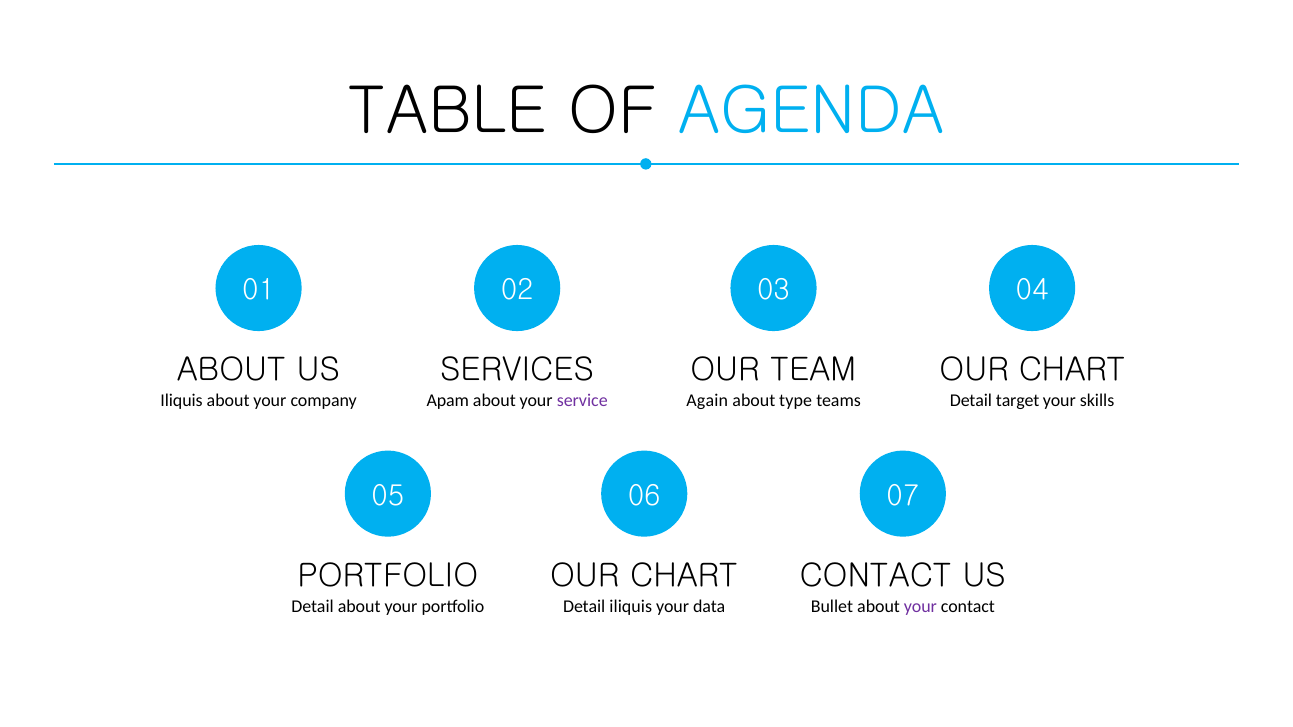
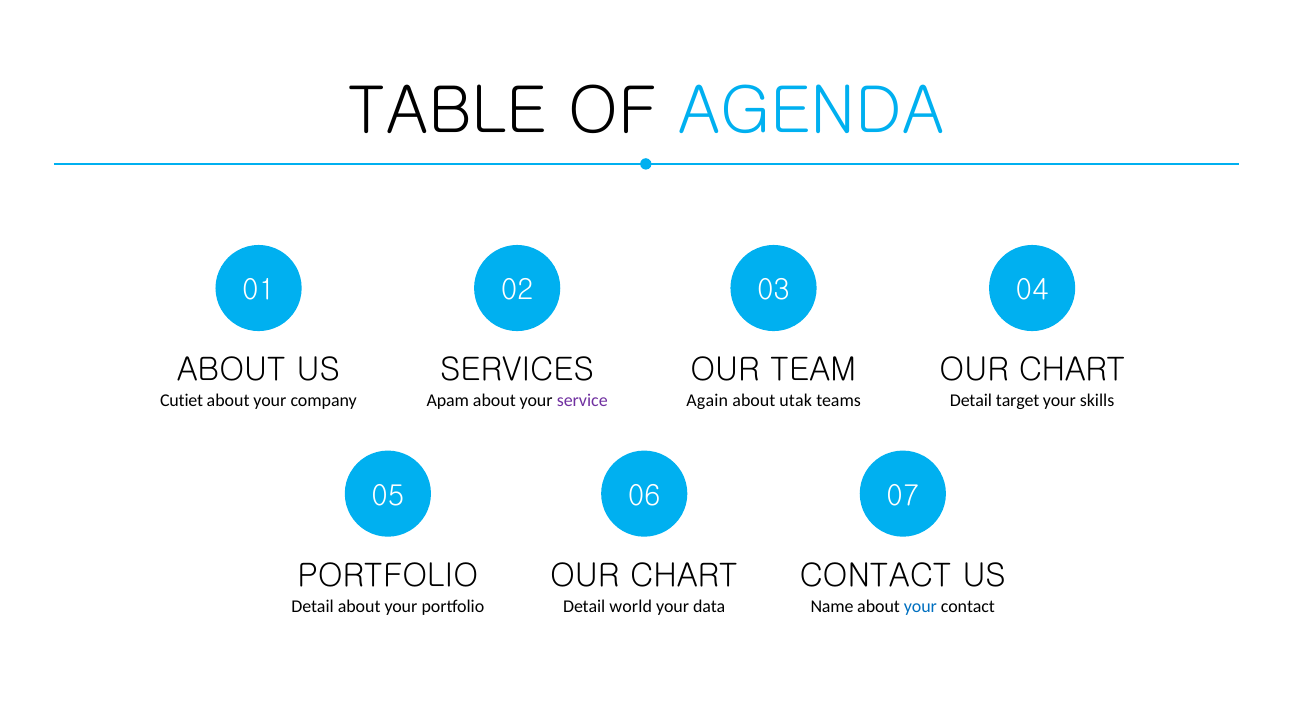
Iliquis: Iliquis -> Cutiet (182, 401)
type: type -> utak (796, 401)
Detail iliquis: iliquis -> world (631, 607)
Bullet: Bullet -> Name (832, 607)
your colour: purple -> blue (920, 607)
